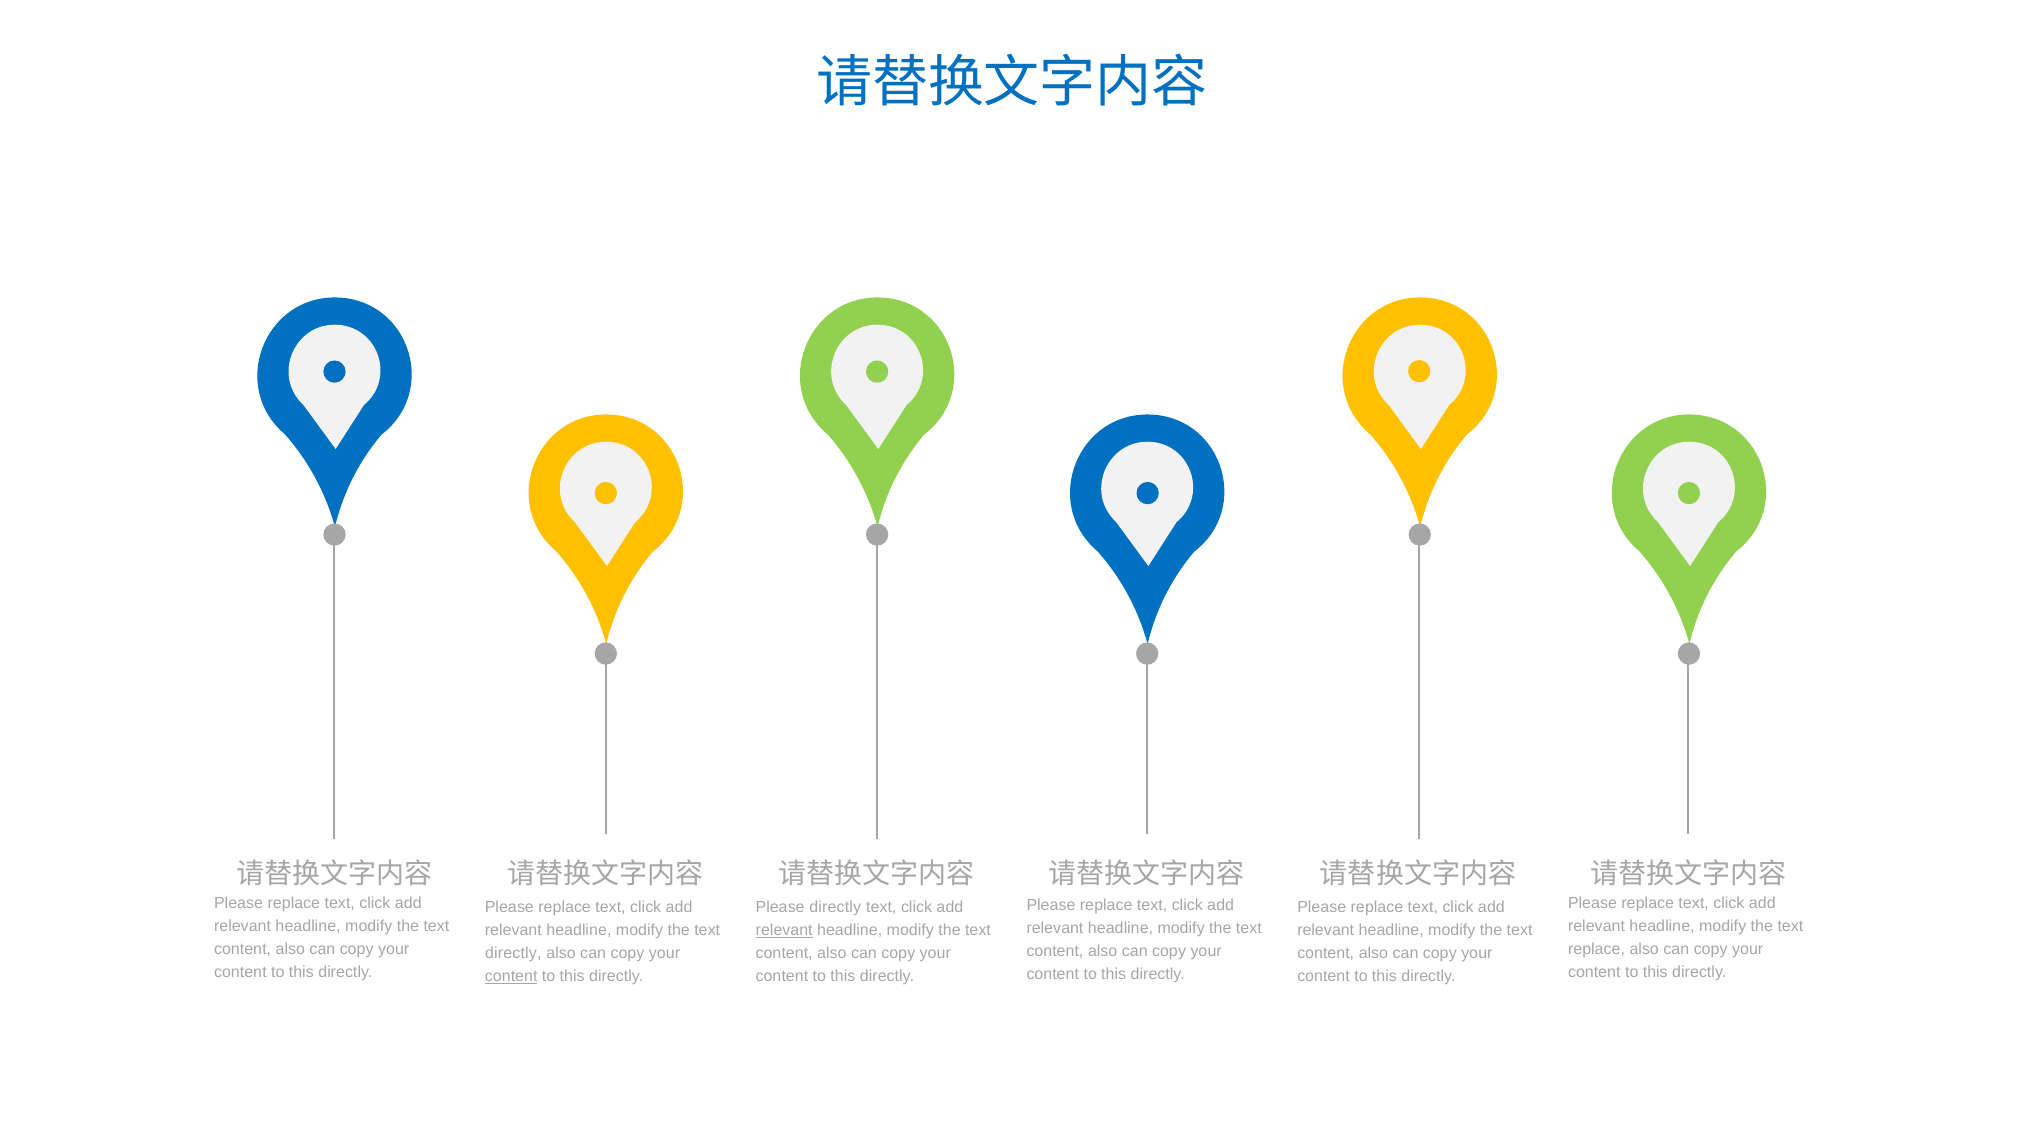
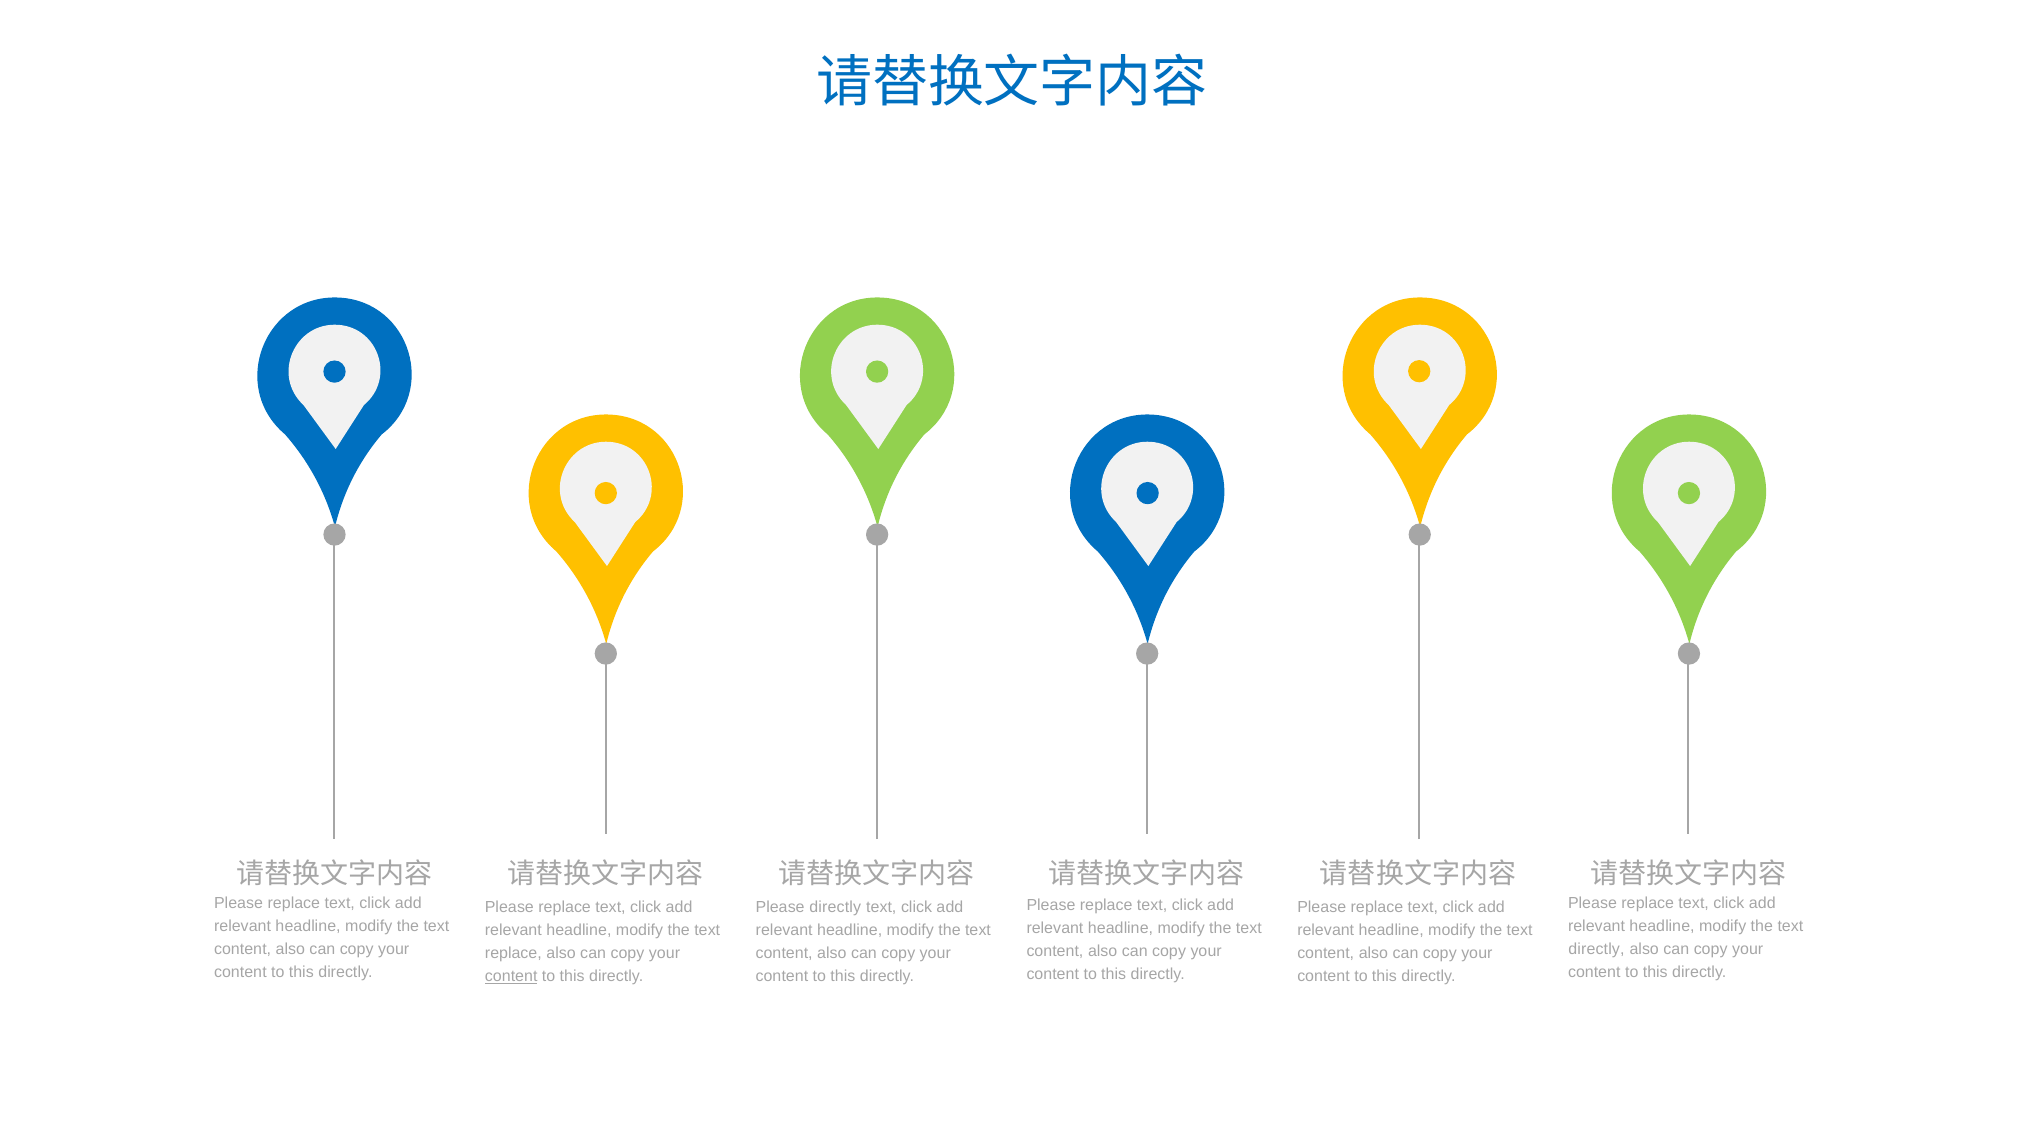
relevant underline: present -> none (784, 931)
replace: replace -> directly (1596, 949)
directly: directly -> replace (513, 954)
